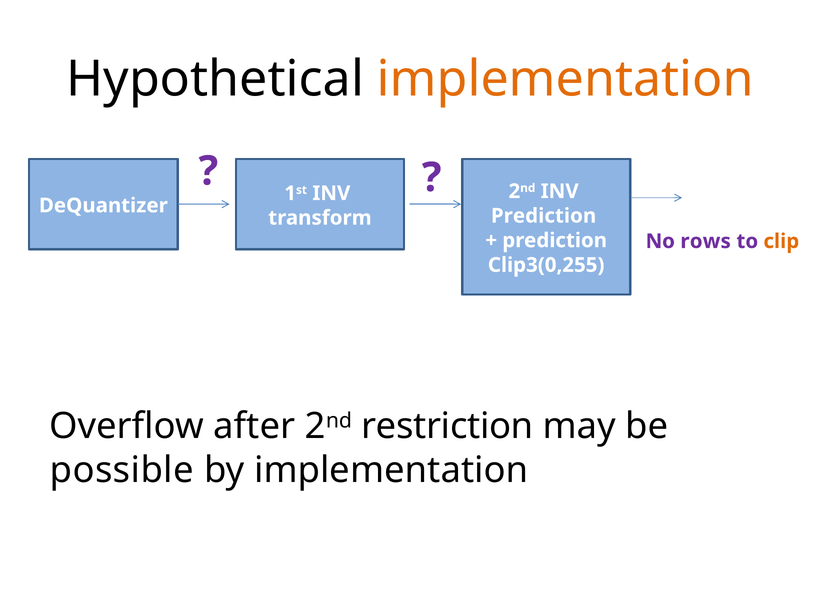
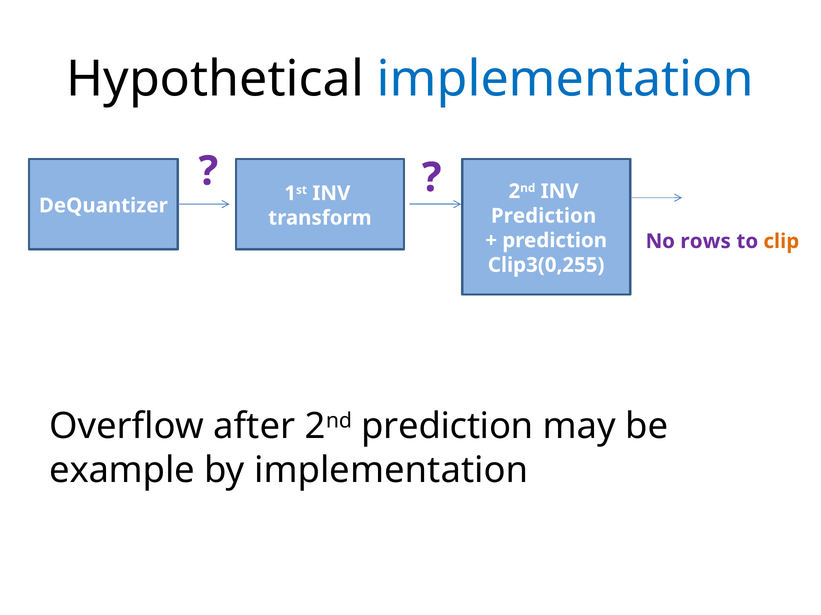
implementation colour: orange -> blue (565, 79)
2nd restriction: restriction -> prediction (447, 427)
possible: possible -> example (122, 471)
